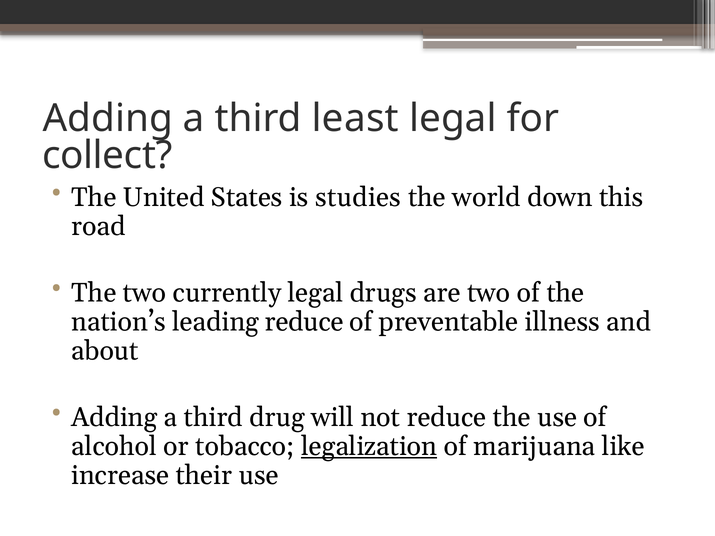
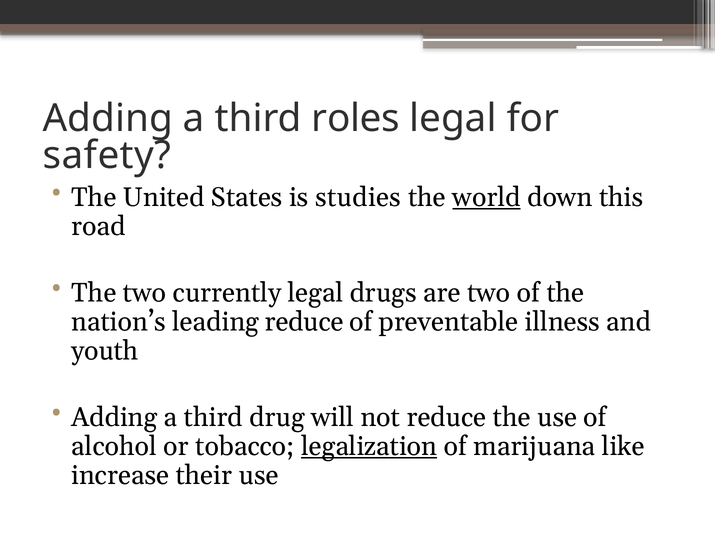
least: least -> roles (356, 118)
collect: collect -> safety (107, 155)
world underline: none -> present (487, 197)
about: about -> youth (105, 351)
